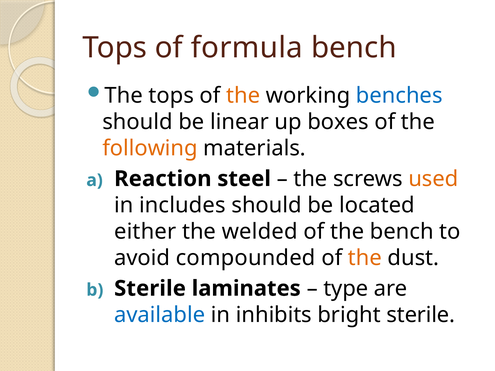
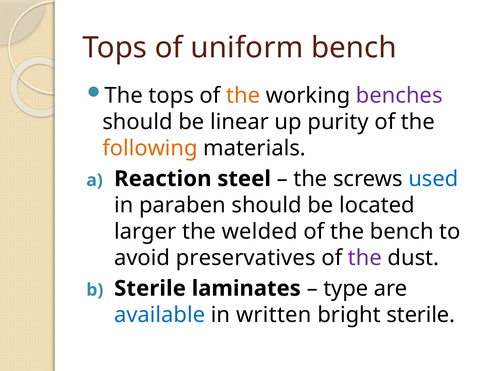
formula: formula -> uniform (247, 48)
benches colour: blue -> purple (399, 96)
boxes: boxes -> purity (338, 122)
used colour: orange -> blue (433, 179)
includes: includes -> paraben (182, 205)
either: either -> larger (145, 232)
compounded: compounded -> preservatives (246, 258)
the colour: orange -> purple (365, 258)
inhibits: inhibits -> written (274, 315)
